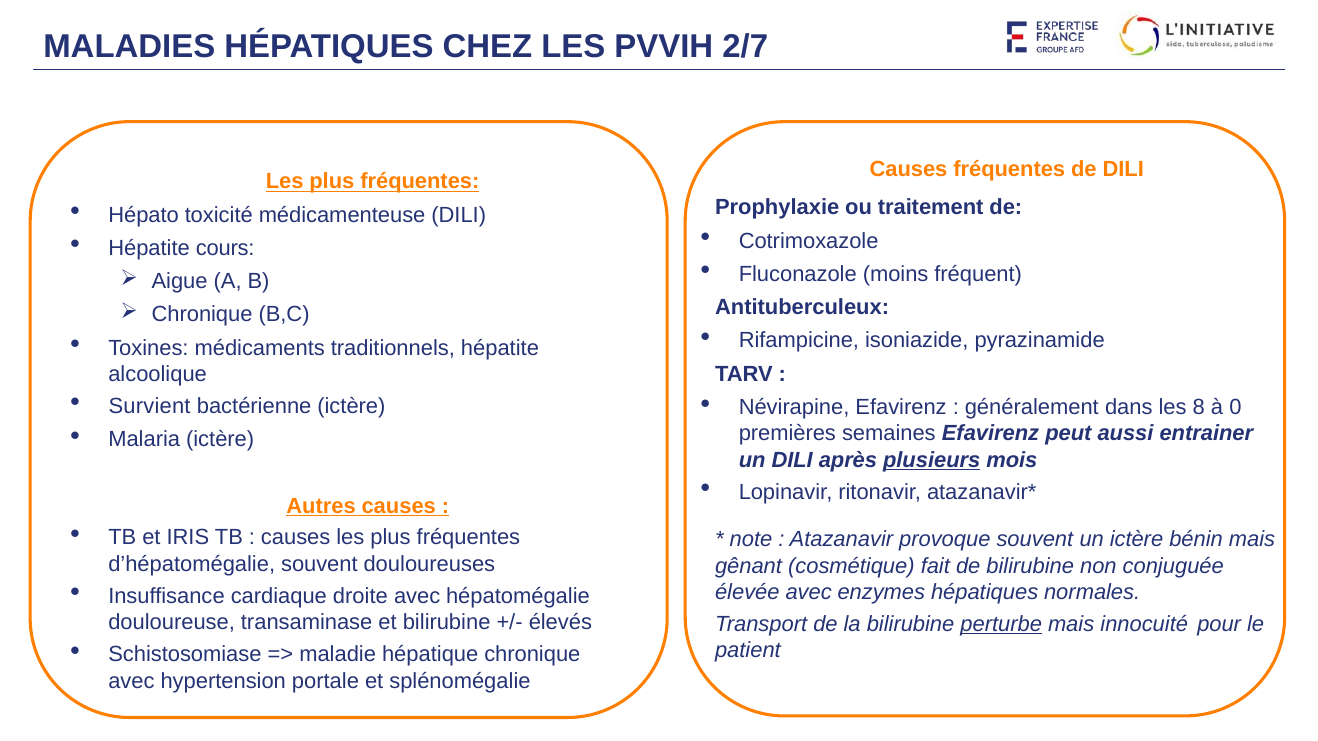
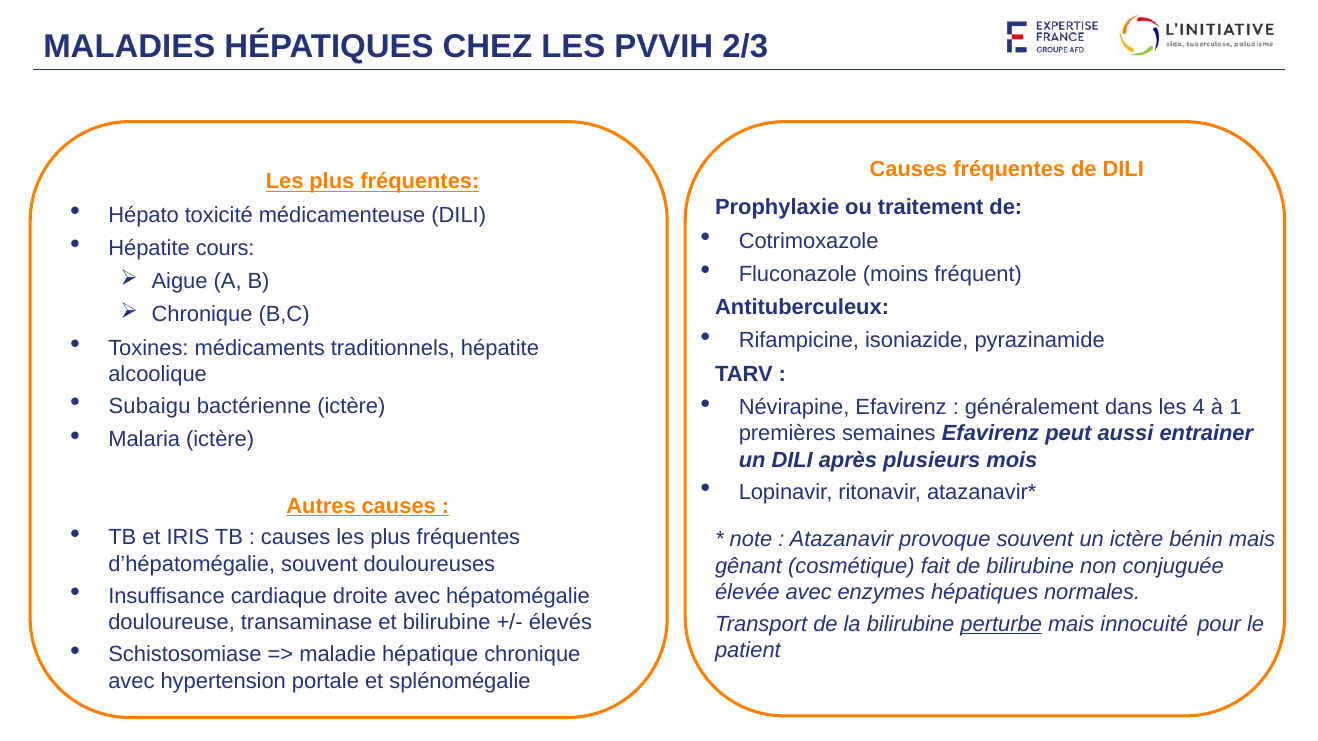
2/7: 2/7 -> 2/3 (745, 47)
Survient: Survient -> Subaigu (150, 407)
8: 8 -> 4 (1199, 408)
0: 0 -> 1 (1235, 408)
plusieurs underline: present -> none (932, 460)
